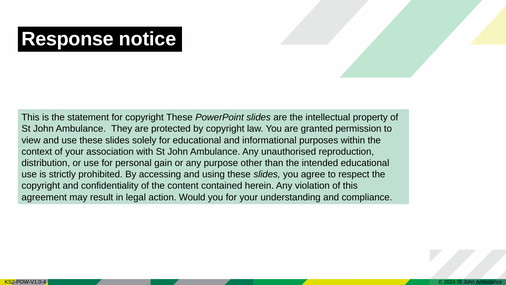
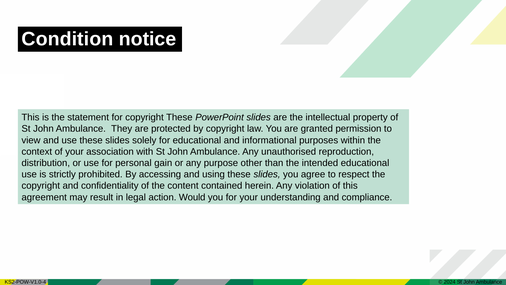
Response: Response -> Condition (67, 39)
